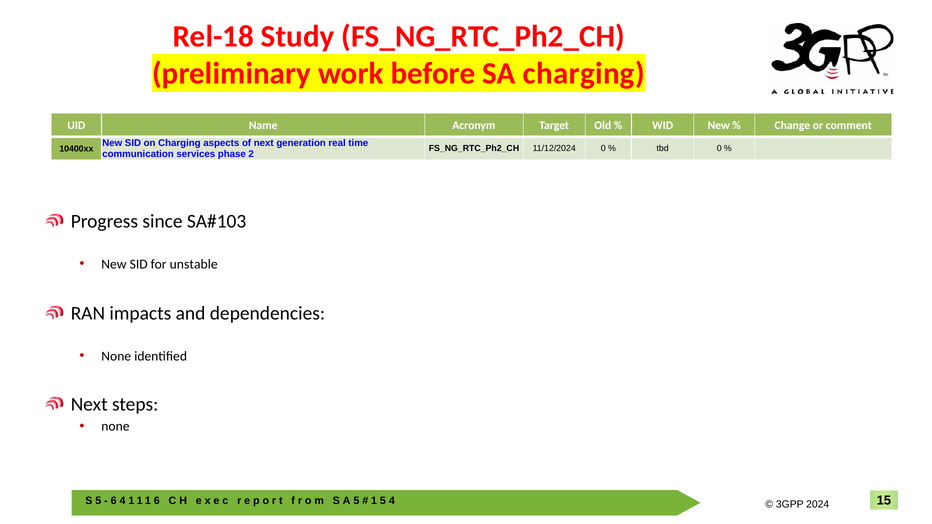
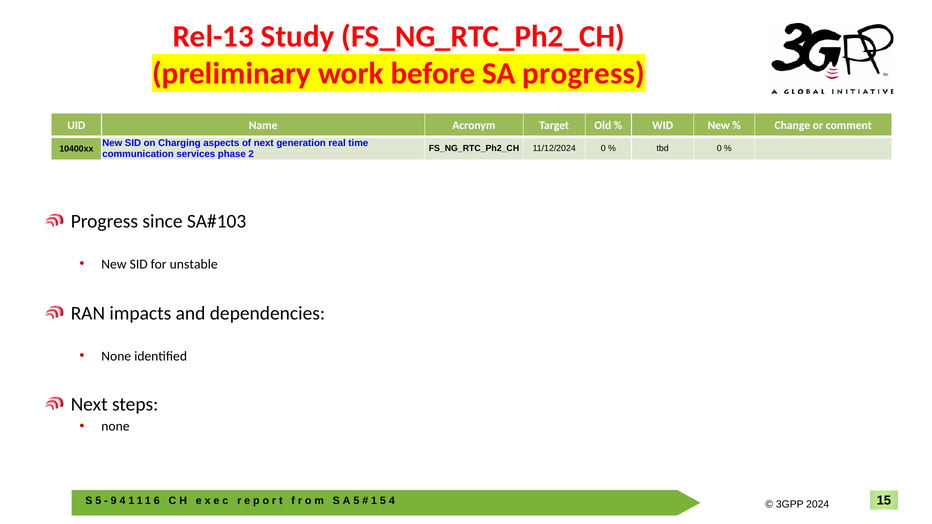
Rel-18: Rel-18 -> Rel-13 (213, 36)
SA charging: charging -> progress (584, 74)
6: 6 -> 9 (114, 501)
